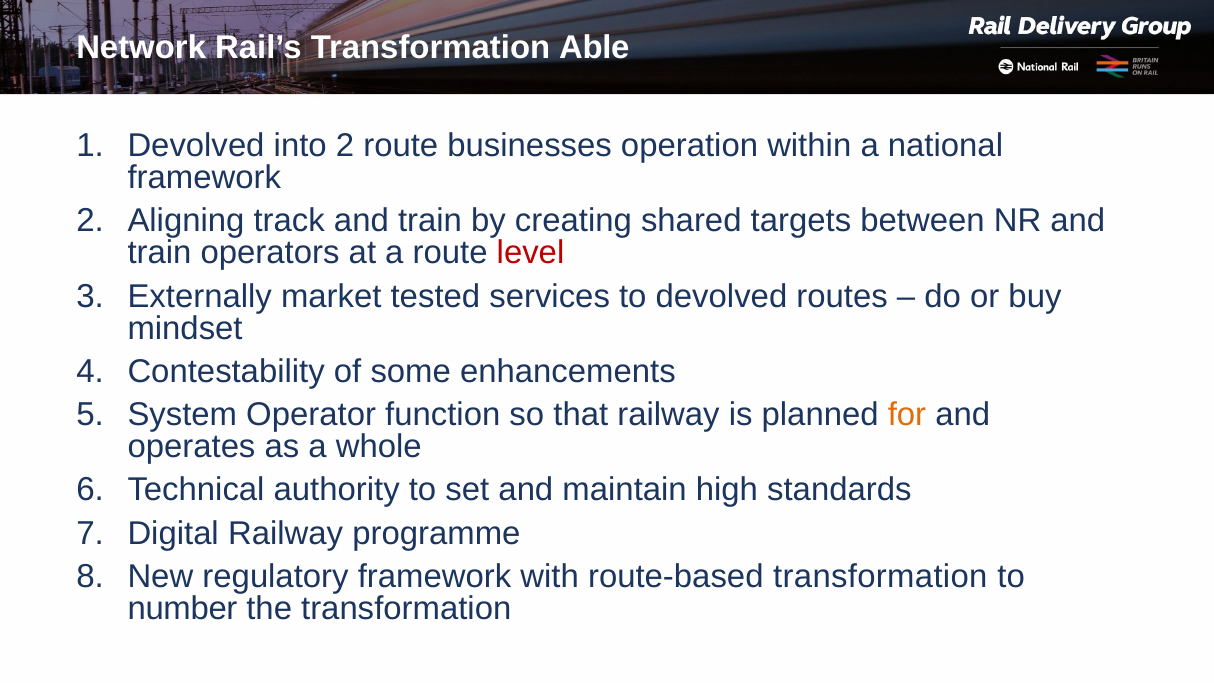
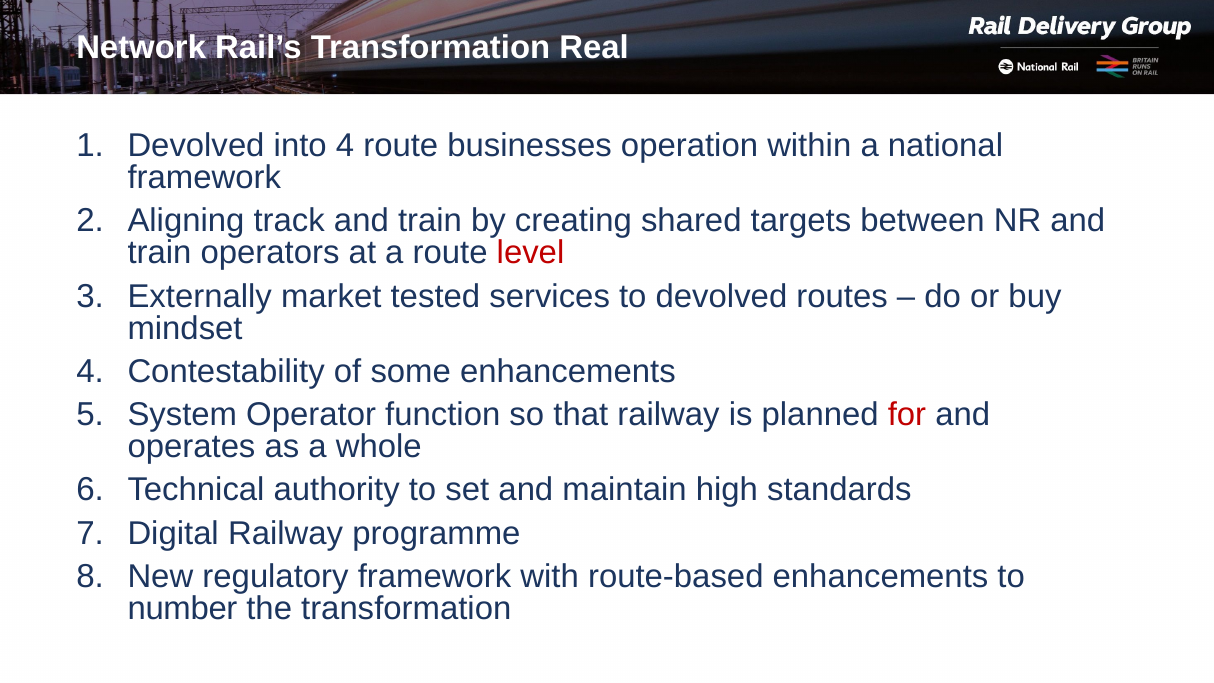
Able: Able -> Real (594, 47)
into 2: 2 -> 4 (345, 146)
for colour: orange -> red (907, 415)
route-based transformation: transformation -> enhancements (881, 577)
